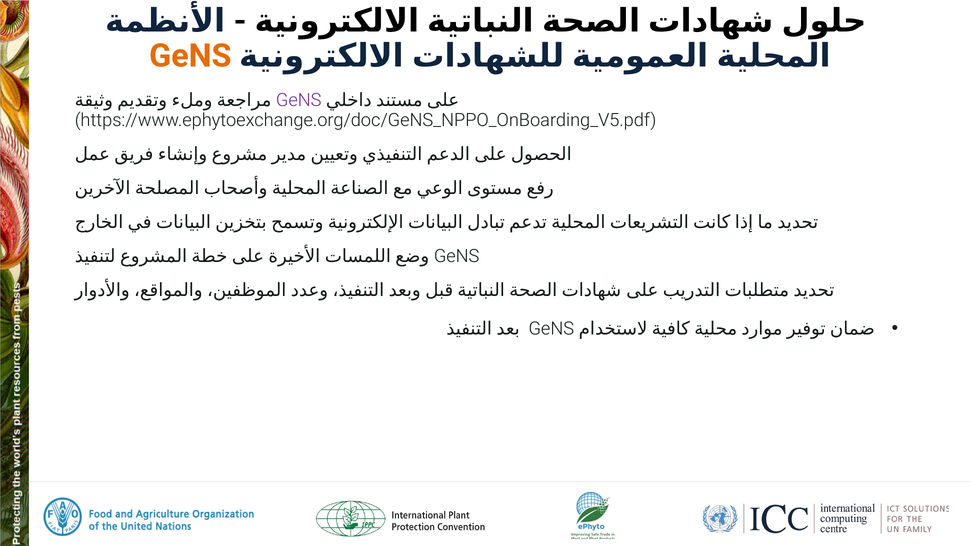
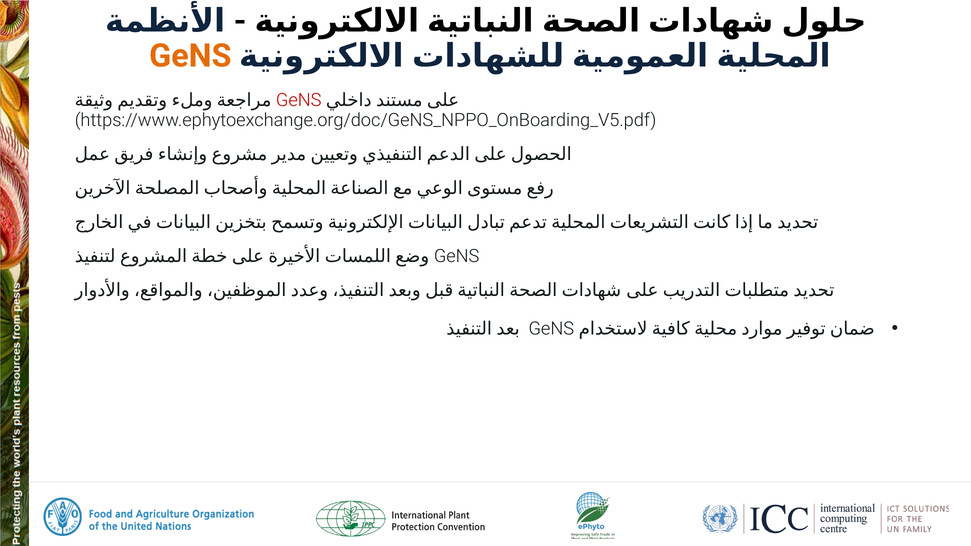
GeNS colour: purple -> red (299, 101)
